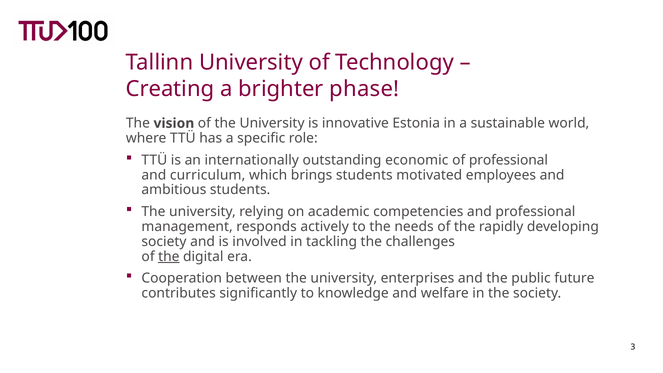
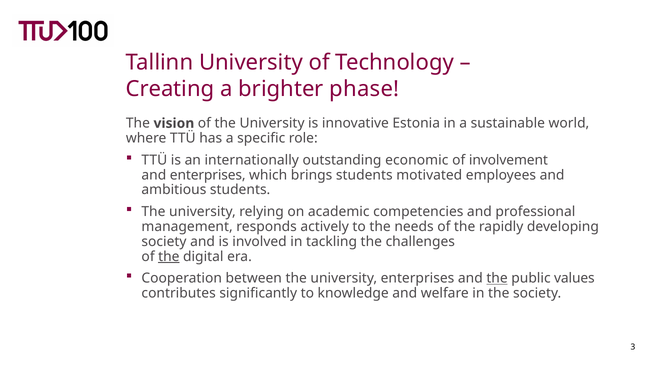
of professional: professional -> involvement (508, 160)
and curriculum: curriculum -> enterprises (208, 175)
the underline: none -> present (497, 278)
future: future -> values (574, 278)
